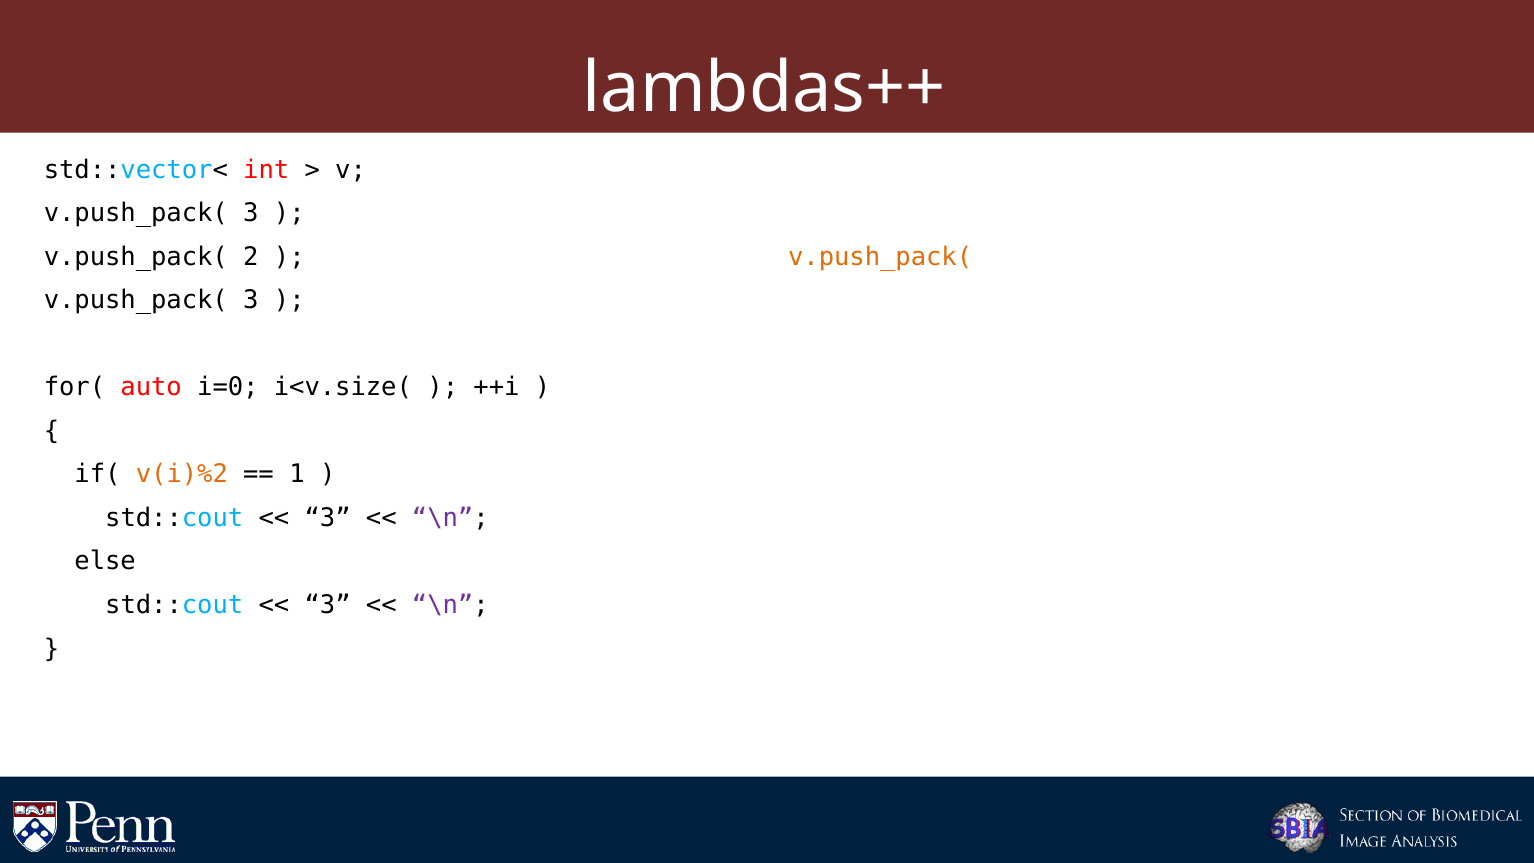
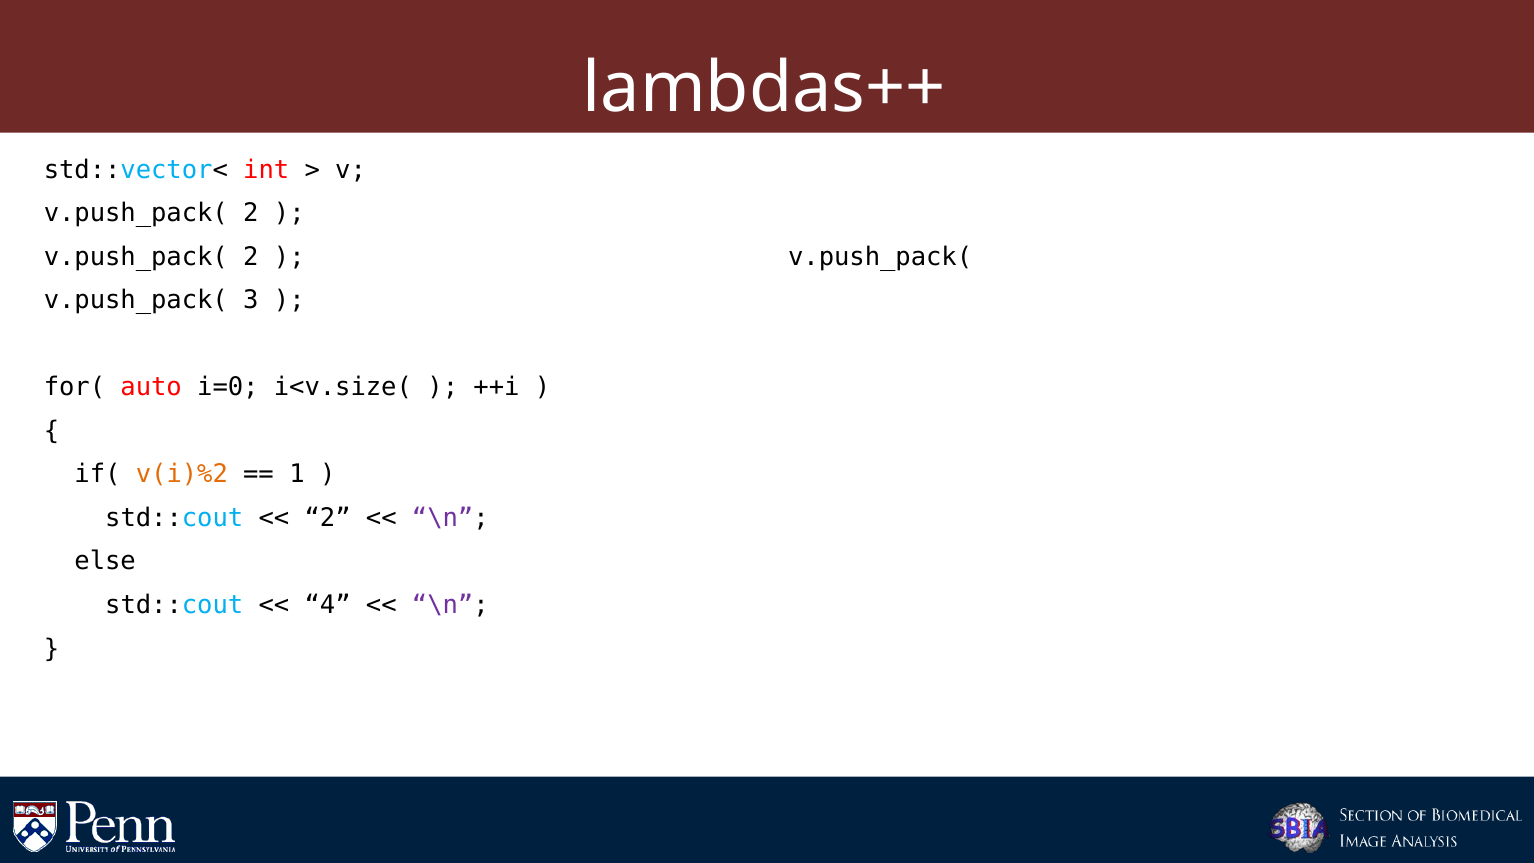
3: 3 -> 2 (251, 213)
v.push_pack( colour: orange -> black (880, 257)
3: 3 -> 2 (328, 518)
3: 3 -> 4 (328, 605)
